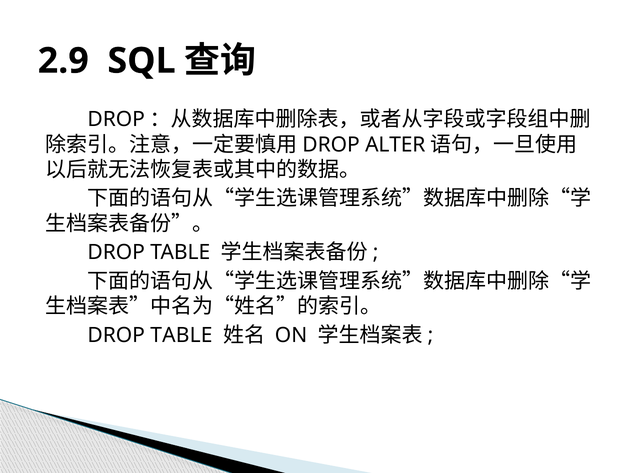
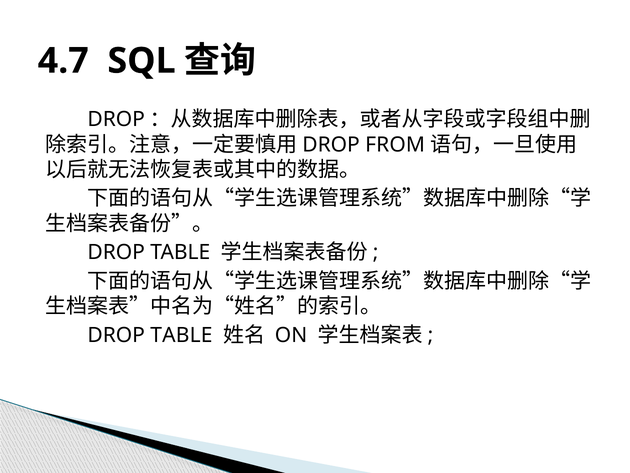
2.9: 2.9 -> 4.7 (63, 61)
ALTER: ALTER -> FROM (395, 144)
